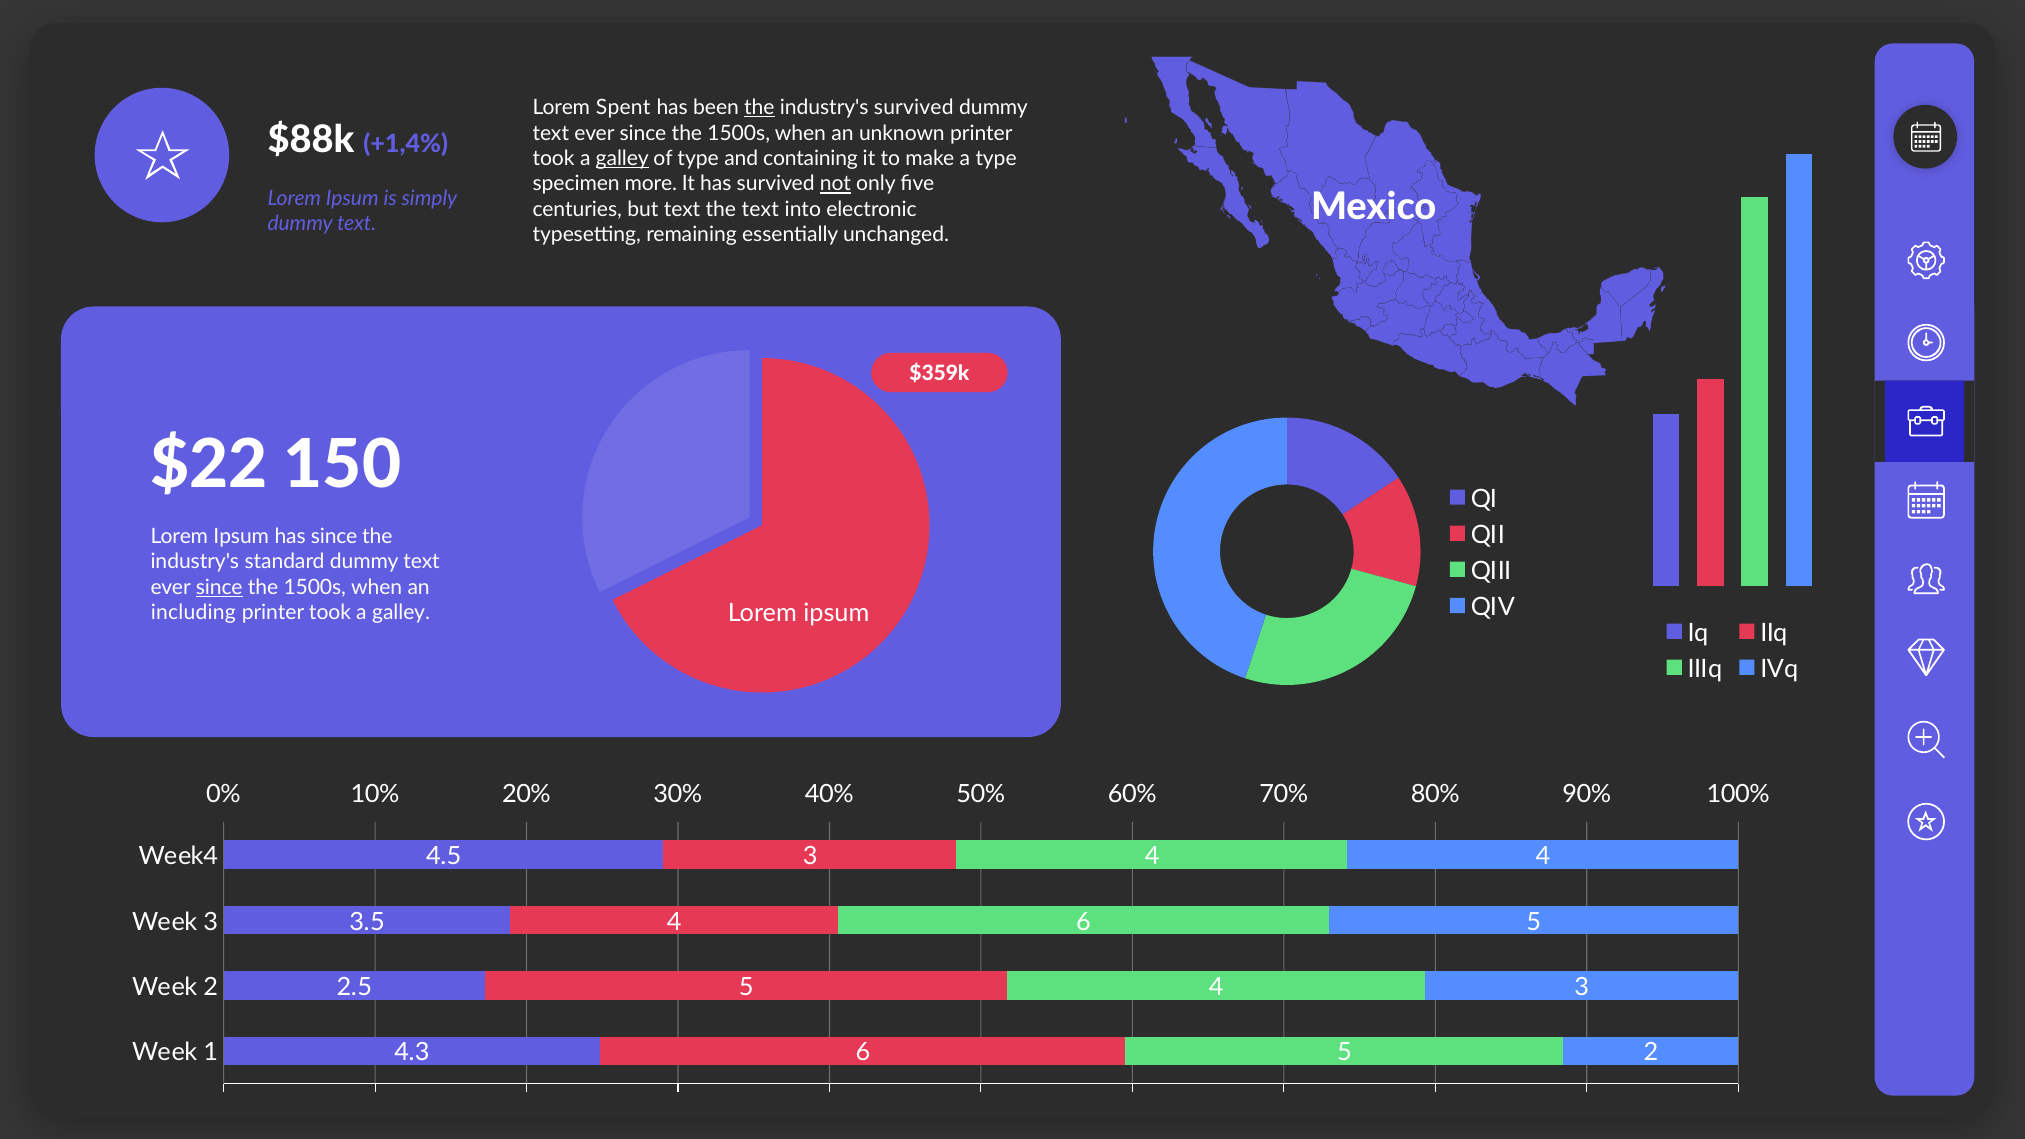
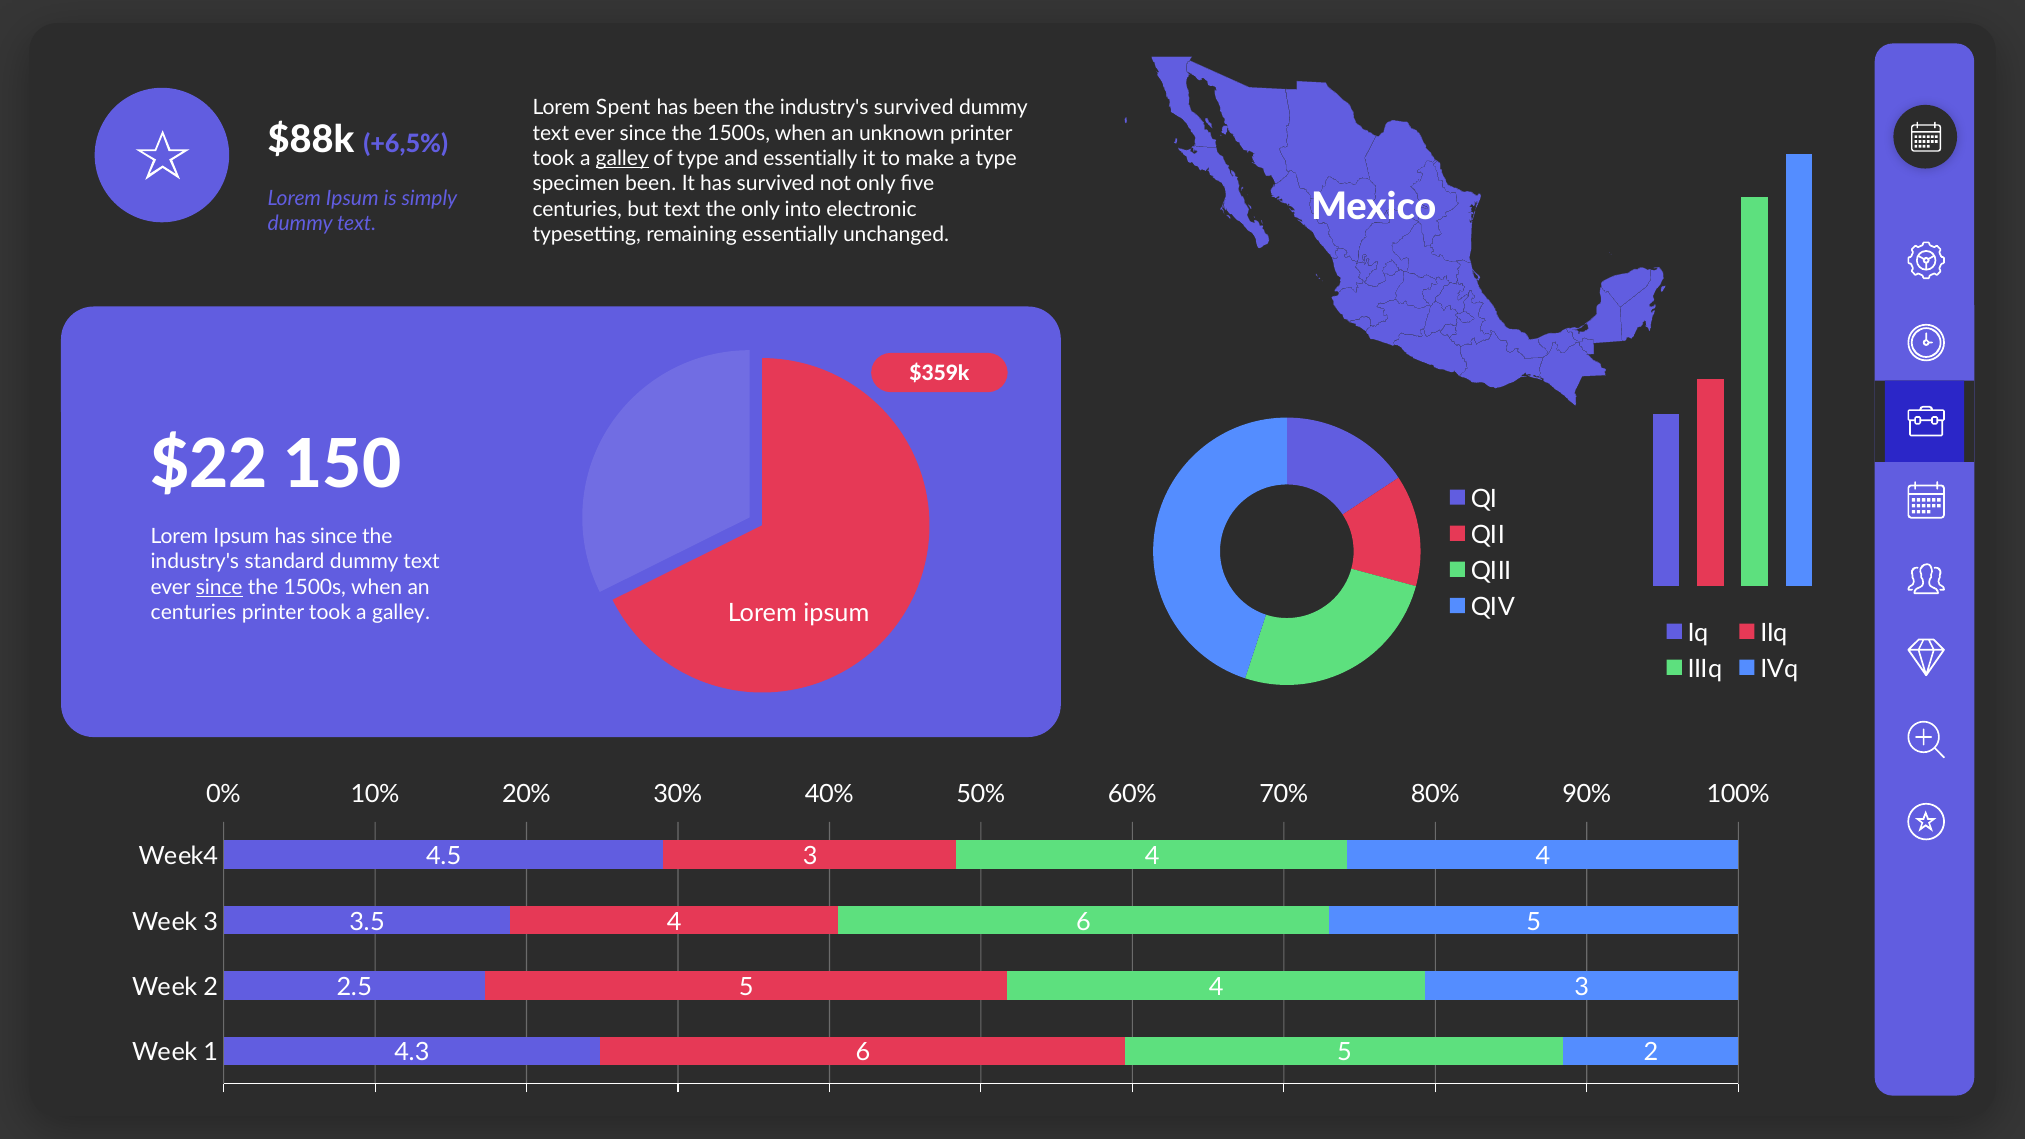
the underline: present -> none (759, 108)
+1,4%: +1,4% -> +6,5% (406, 144)
and containing: containing -> essentially (811, 158)
specimen more: more -> been (651, 184)
not underline: present -> none (835, 184)
the text: text -> only (761, 209)
including: including -> centuries (194, 612)
